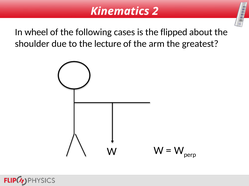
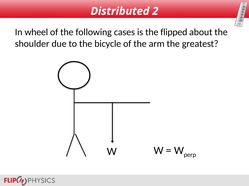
Kinematics: Kinematics -> Distributed (120, 11)
lecture: lecture -> bicycle (108, 44)
